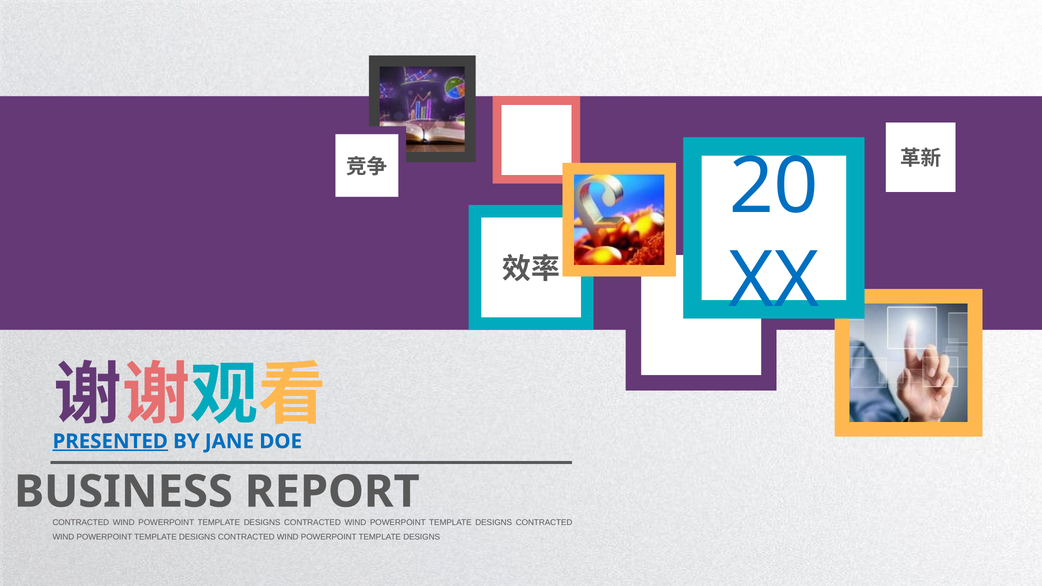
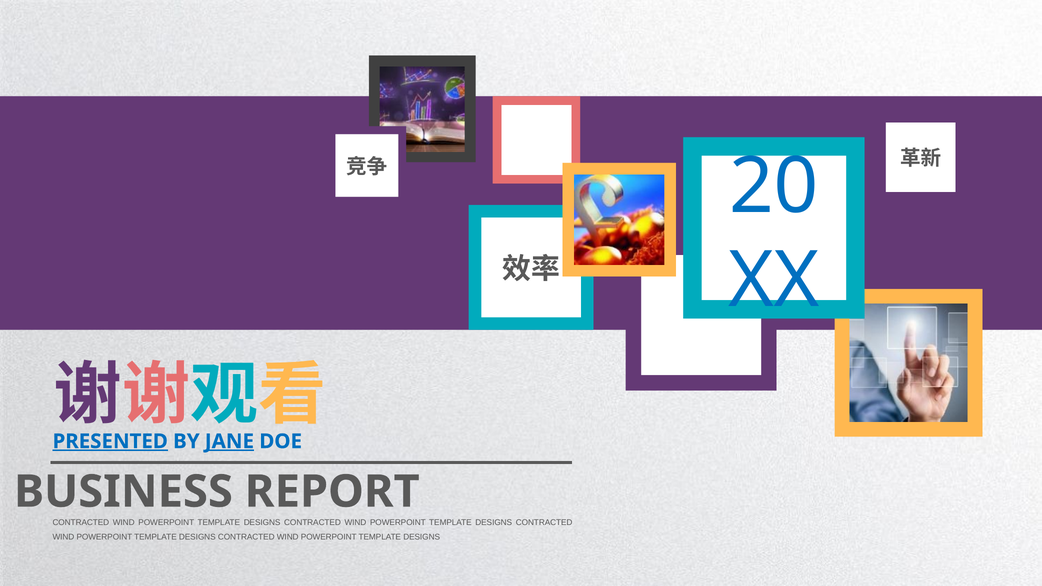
JANE underline: none -> present (229, 441)
